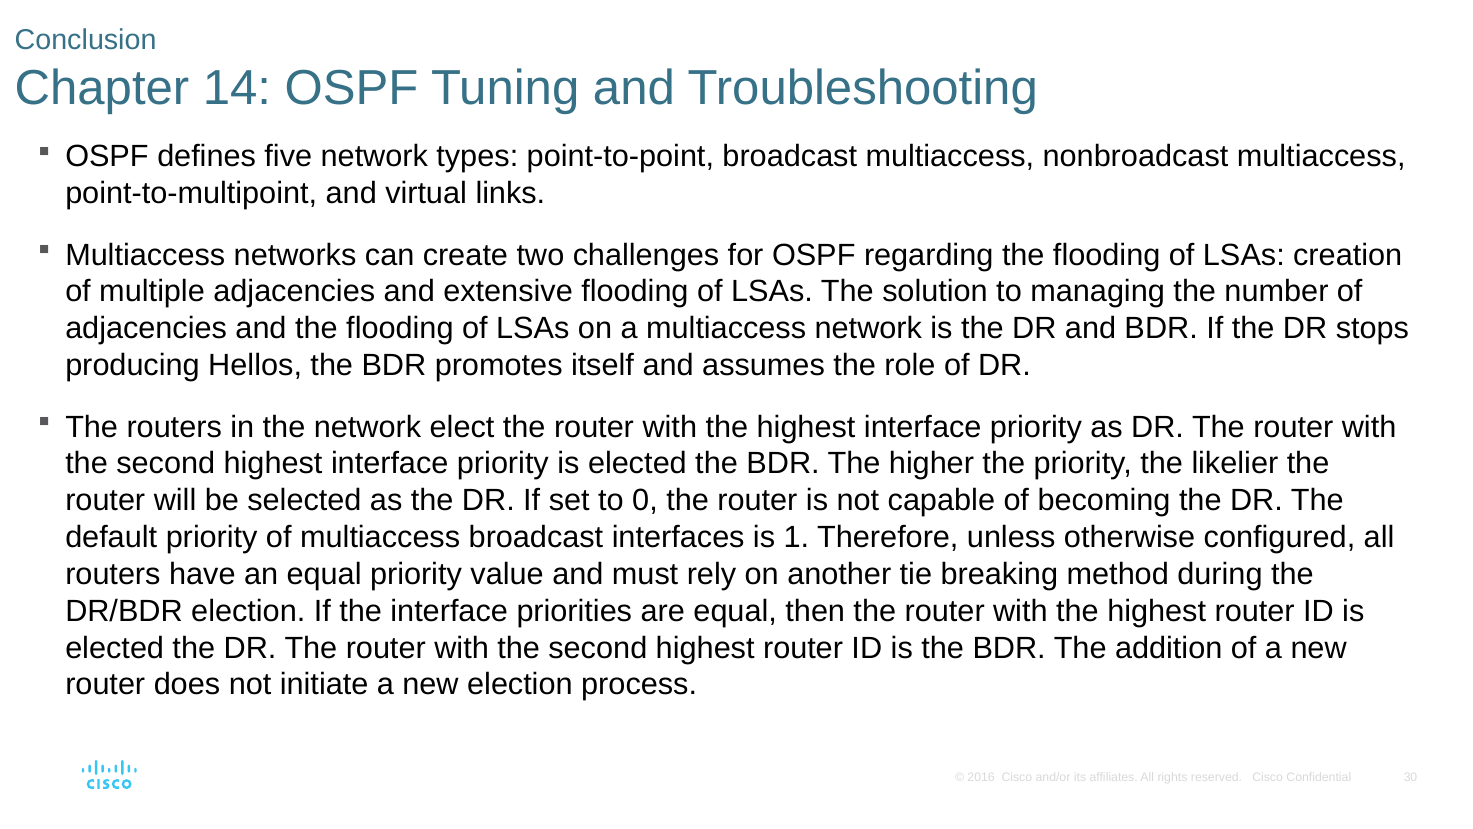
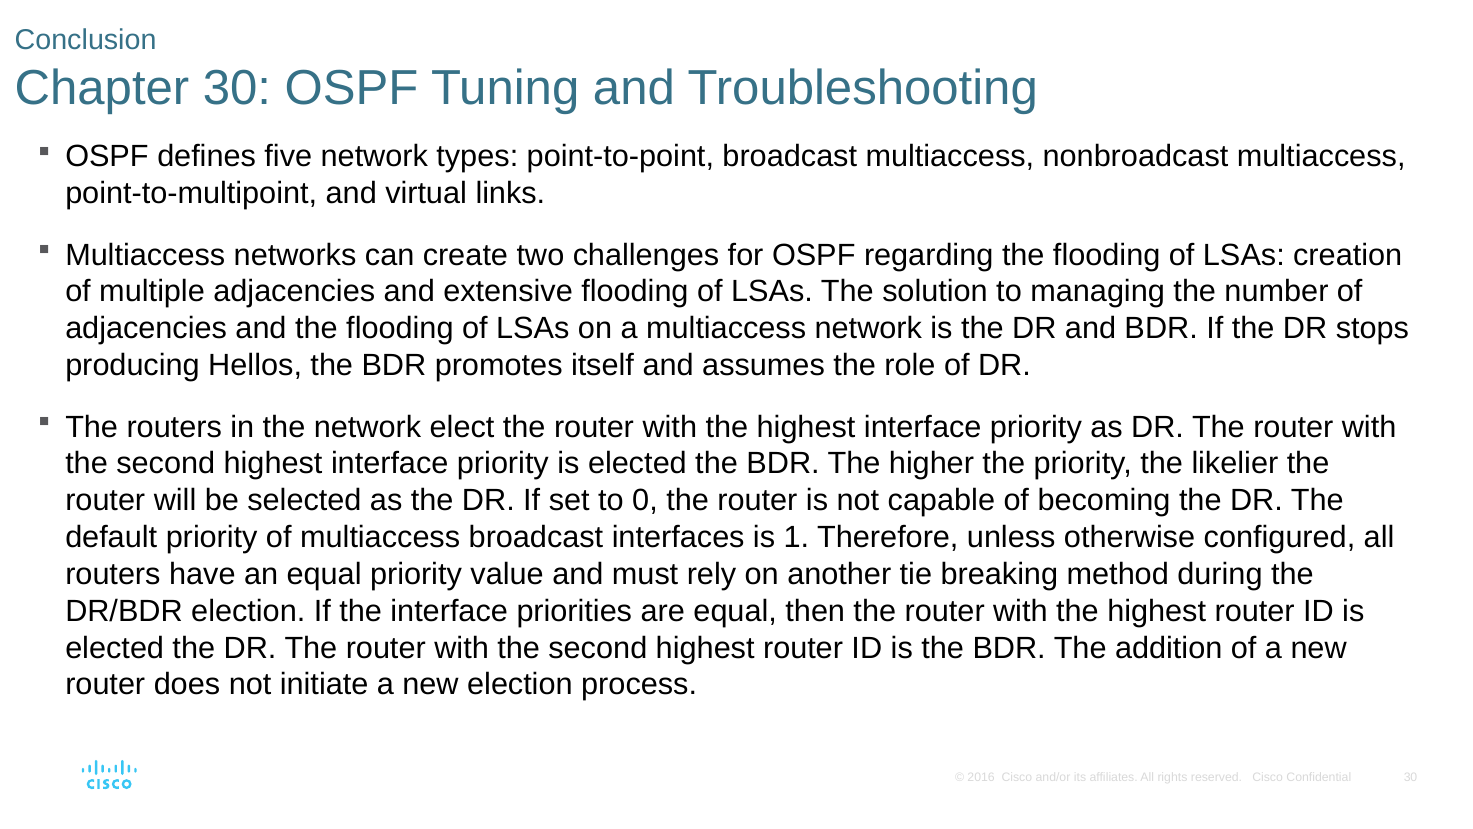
Chapter 14: 14 -> 30 (237, 88)
